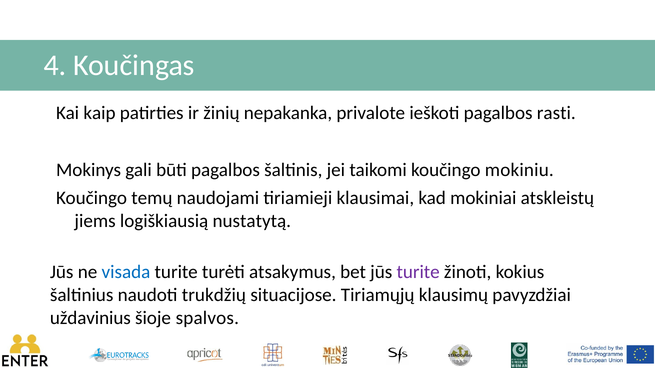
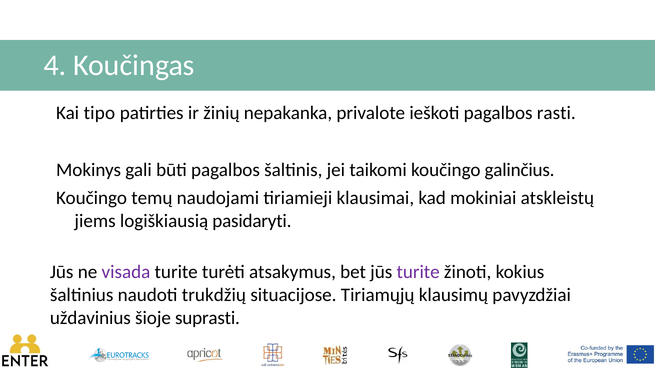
kaip: kaip -> tipo (99, 113)
mokiniu: mokiniu -> galinčius (520, 170)
nustatytą: nustatytą -> pasidaryti (252, 221)
visada colour: blue -> purple (126, 272)
spalvos: spalvos -> suprasti (207, 318)
